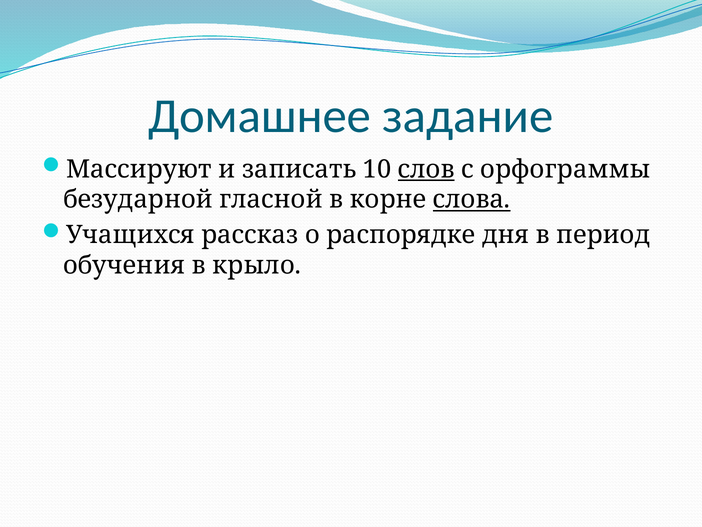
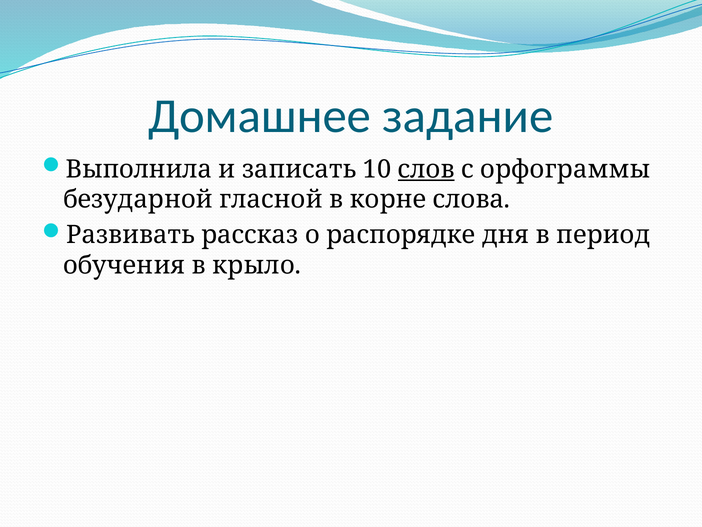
Массируют: Массируют -> Выполнила (139, 169)
слова underline: present -> none (472, 199)
Учащихся: Учащихся -> Развивать (130, 235)
